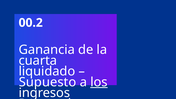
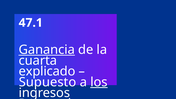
00.2: 00.2 -> 47.1 (31, 23)
Ganancia underline: none -> present (47, 50)
liquidado: liquidado -> explicado (47, 71)
